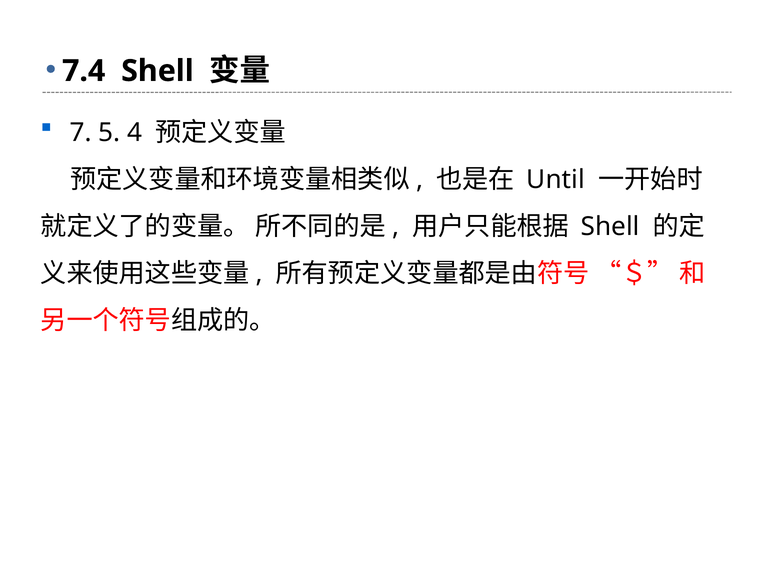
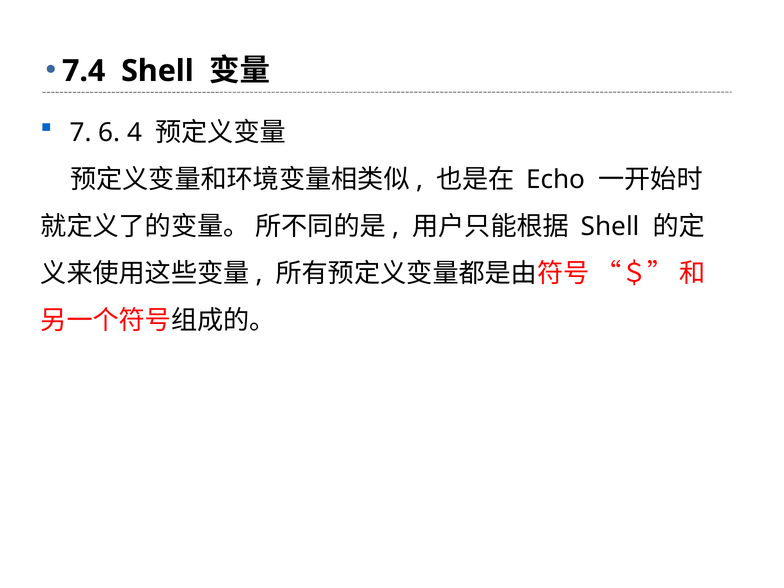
5: 5 -> 6 (109, 132)
Until: Until -> Echo (556, 180)
